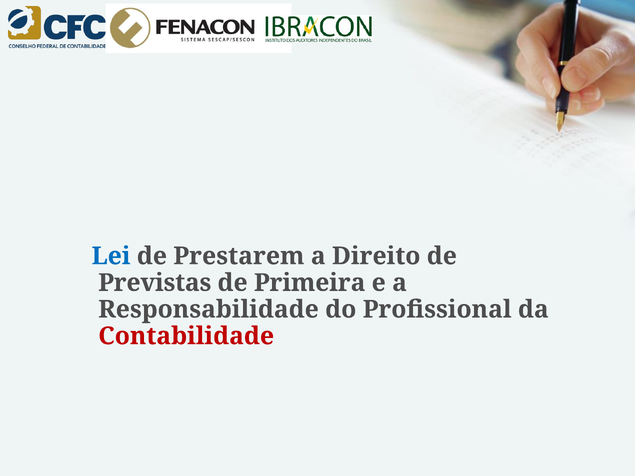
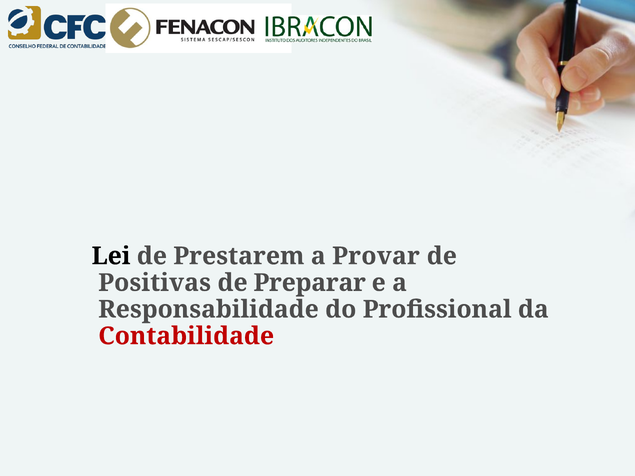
Lei colour: blue -> black (111, 256)
Direito: Direito -> Provar (376, 256)
Previstas: Previstas -> Positivas (155, 283)
Primeira: Primeira -> Preparar (310, 283)
